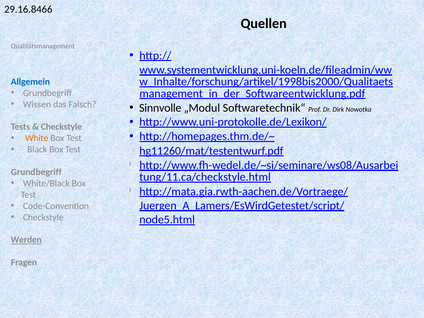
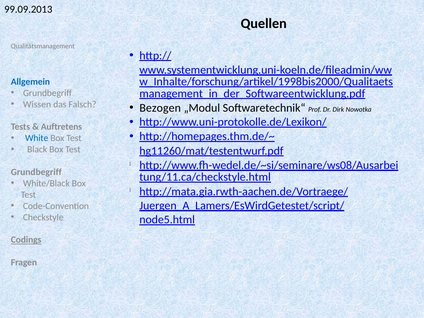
29.16.8466: 29.16.8466 -> 99.09.2013 (28, 9)
Sinnvolle: Sinnvolle -> Bezogen (160, 108)
Checkstyle: Checkstyle -> Auftretens (61, 127)
White colour: orange -> blue (37, 138)
Werden: Werden -> Codings (26, 240)
